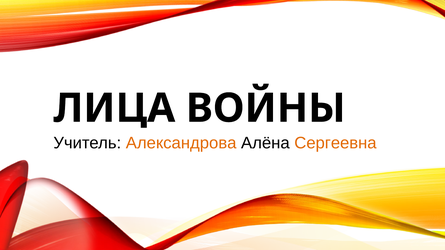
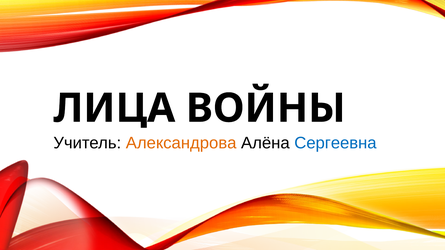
Сергеевна colour: orange -> blue (335, 143)
